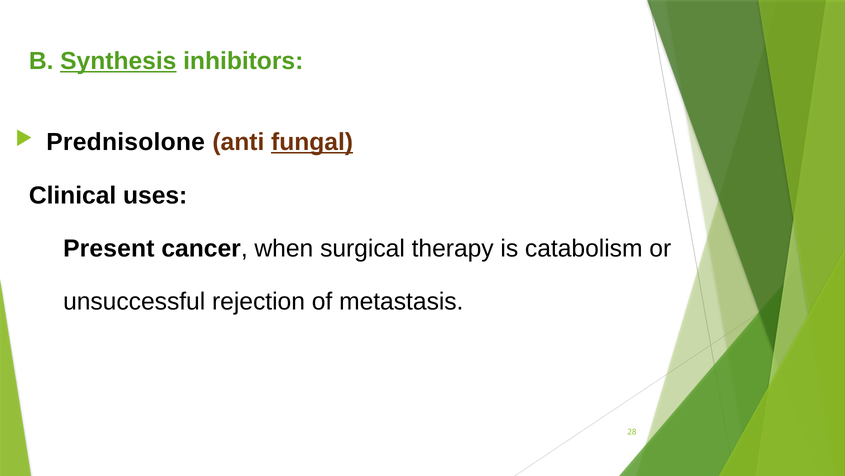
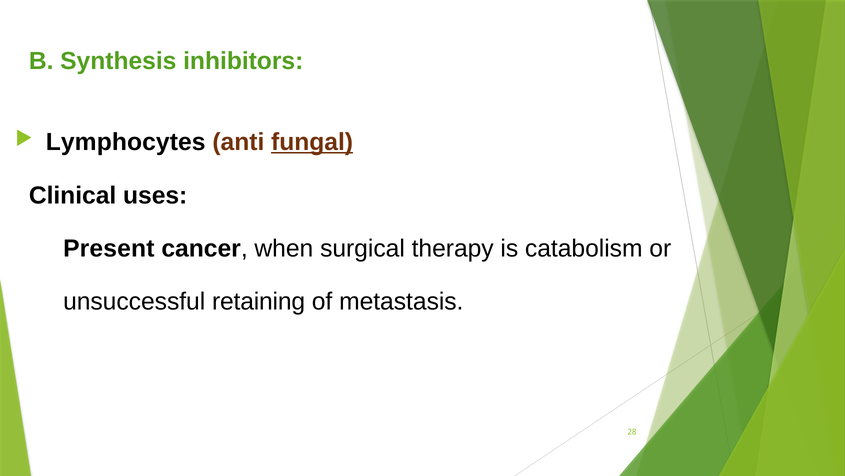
Synthesis underline: present -> none (118, 61)
Prednisolone: Prednisolone -> Lymphocytes (126, 142)
rejection: rejection -> retaining (259, 301)
